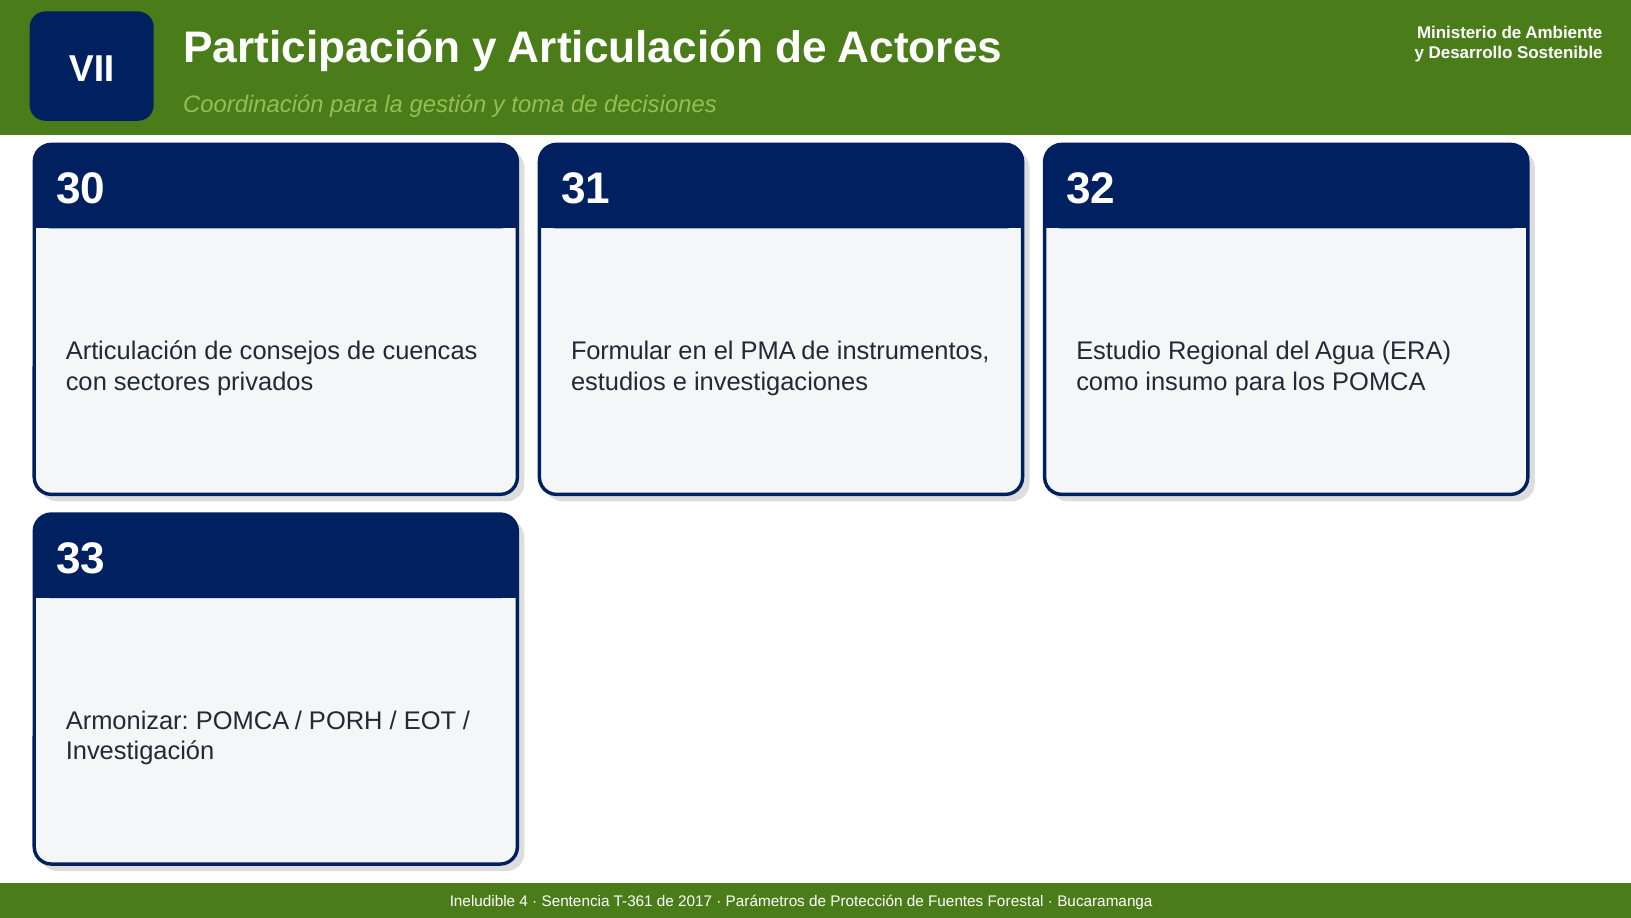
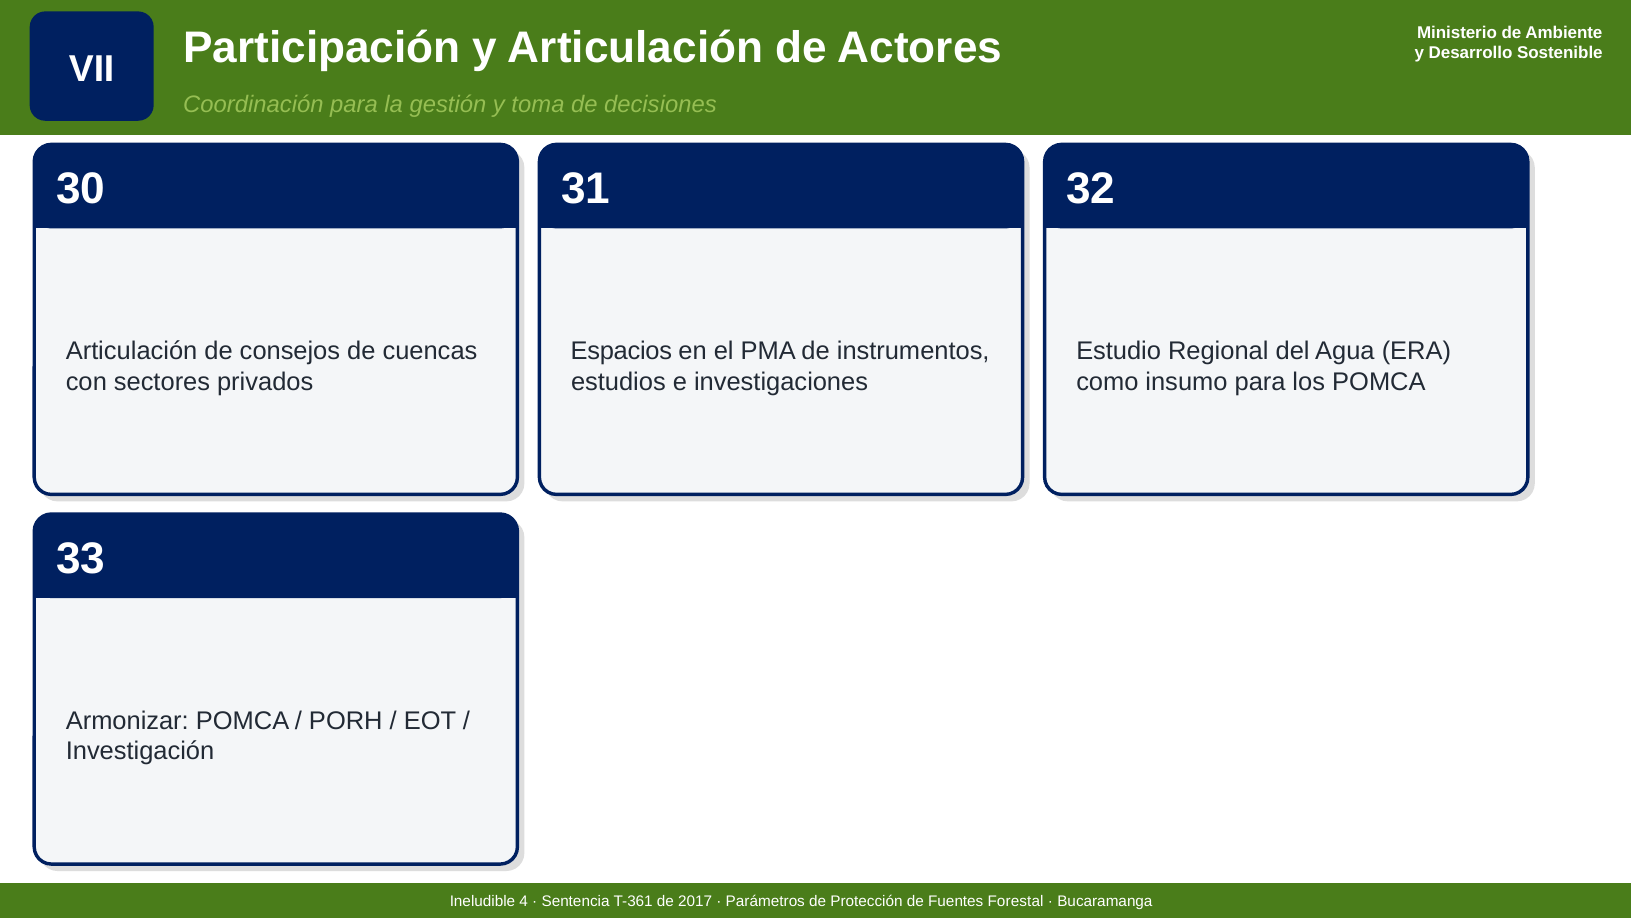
Formular: Formular -> Espacios (621, 351)
